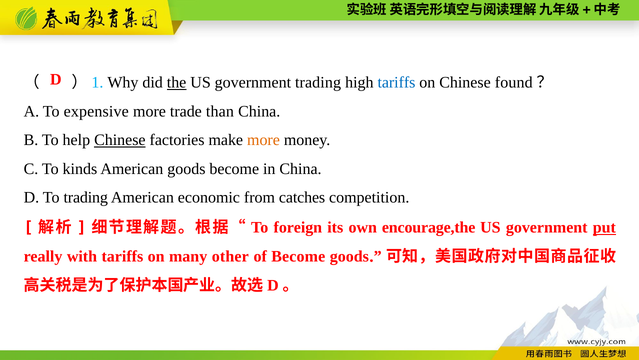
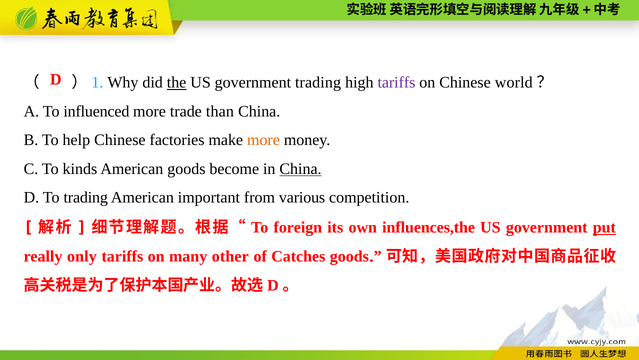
tariffs colour: blue -> purple (396, 82)
found: found -> world (514, 82)
expensive: expensive -> influenced (96, 111)
Chinese underline: present -> none (120, 140)
China underline: none -> present (301, 169)
economic: economic -> important (209, 197)
catches: catches -> various (302, 197)
encourage,the: encourage,the -> influences,the (429, 227)
with: with -> only (82, 256)
of Become: Become -> Catches (298, 256)
